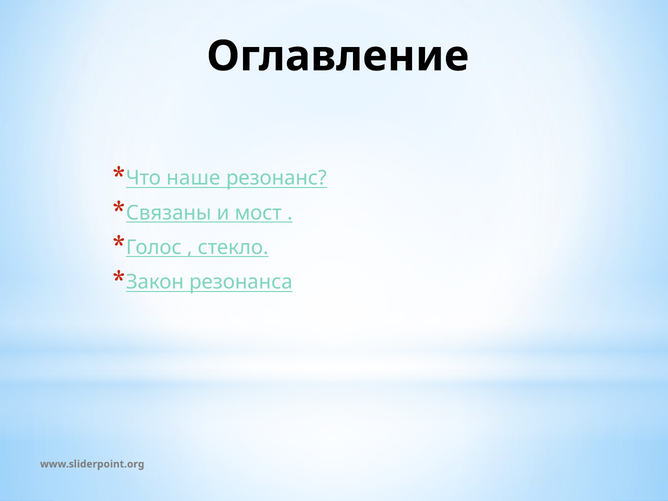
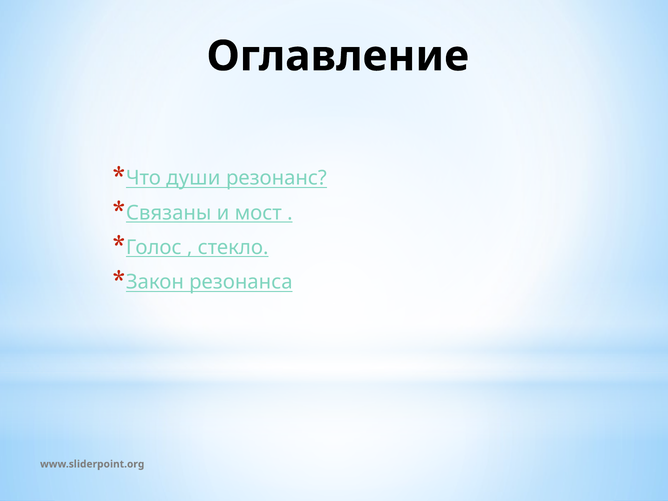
наше: наше -> души (193, 178)
